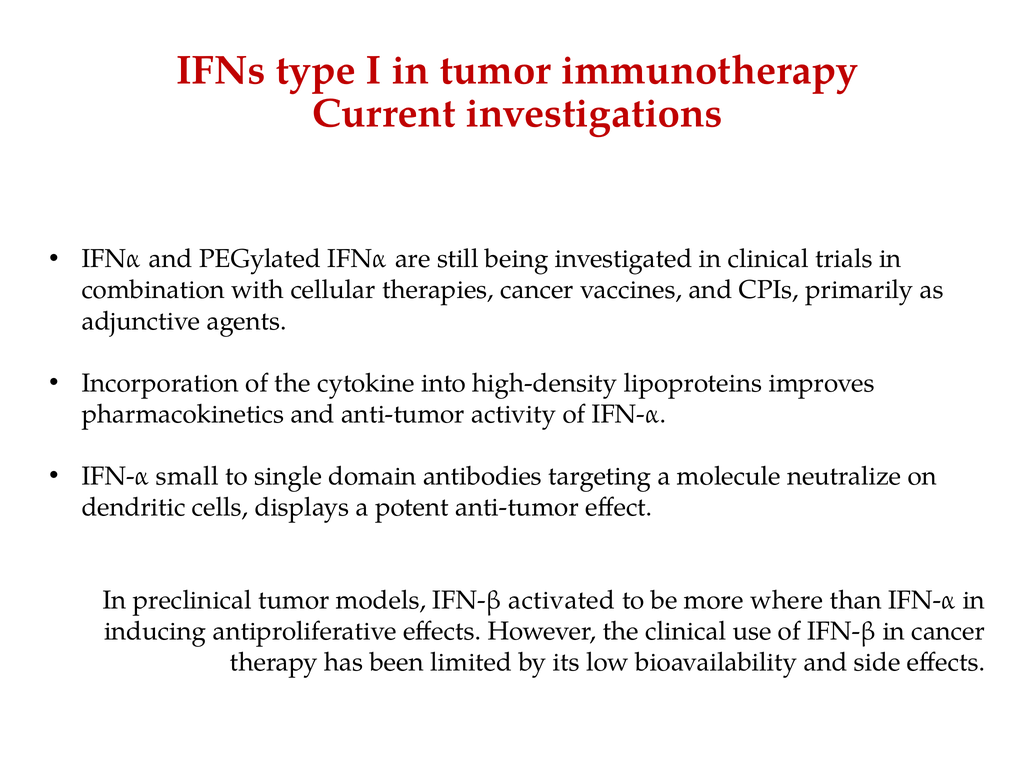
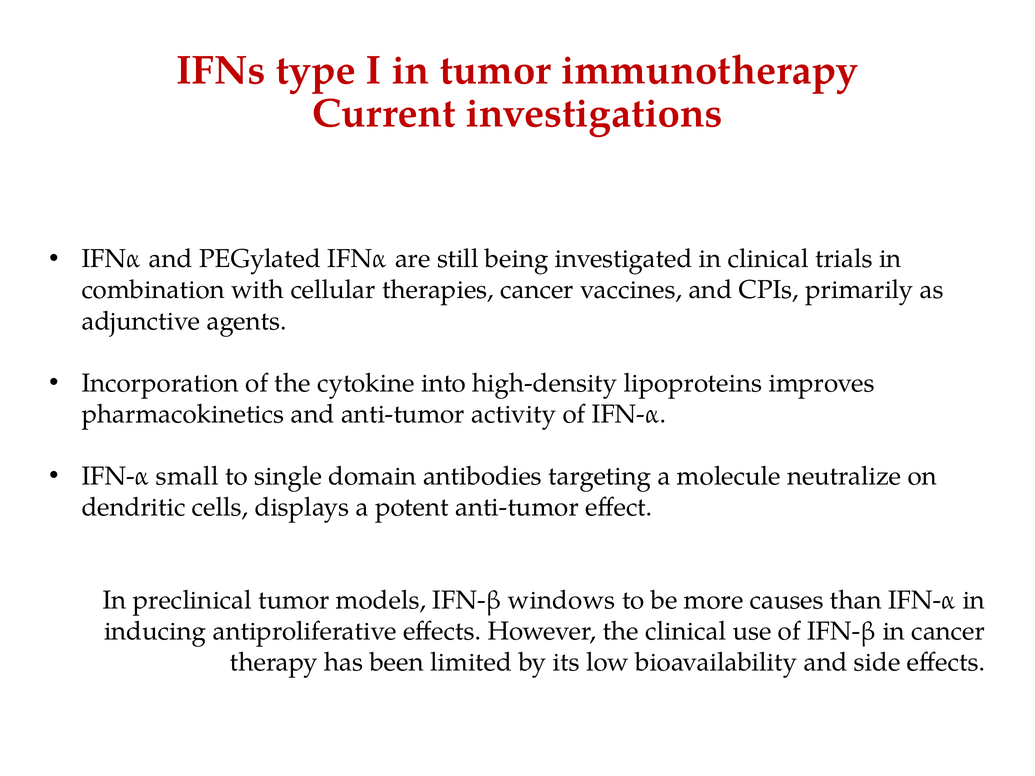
activated: activated -> windows (562, 601)
where: where -> causes (787, 601)
